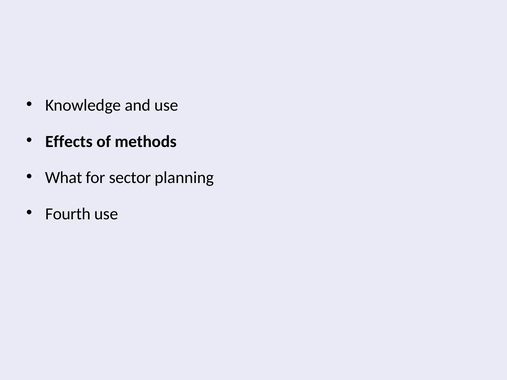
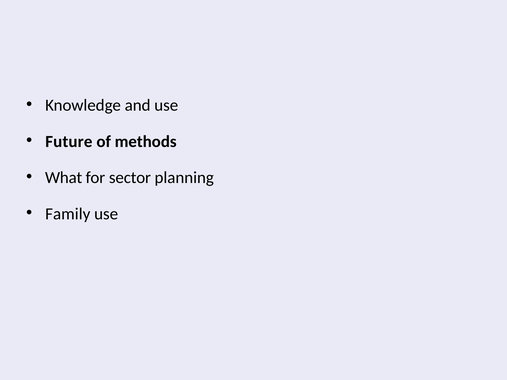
Effects: Effects -> Future (69, 142)
Fourth: Fourth -> Family (68, 214)
